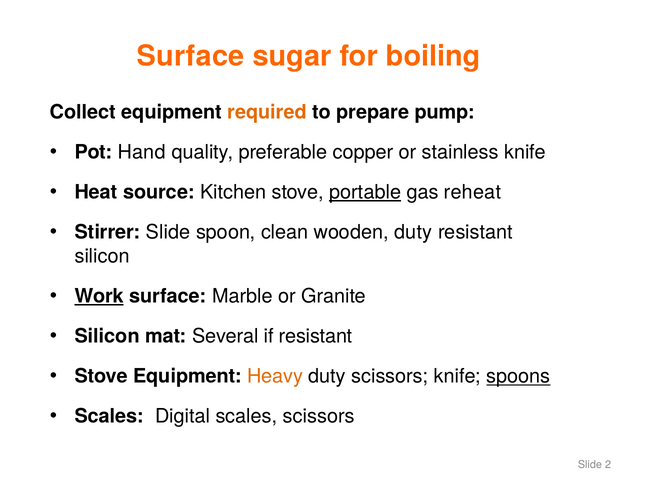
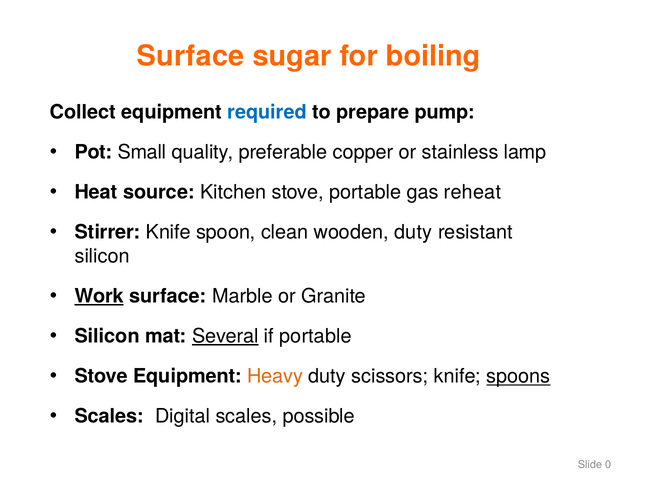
required colour: orange -> blue (267, 112)
Hand: Hand -> Small (142, 152)
stainless knife: knife -> lamp (525, 152)
portable underline: present -> none (365, 192)
Stirrer Slide: Slide -> Knife (168, 232)
Several underline: none -> present (225, 336)
if resistant: resistant -> portable (316, 336)
scales scissors: scissors -> possible (319, 416)
2: 2 -> 0 (608, 464)
